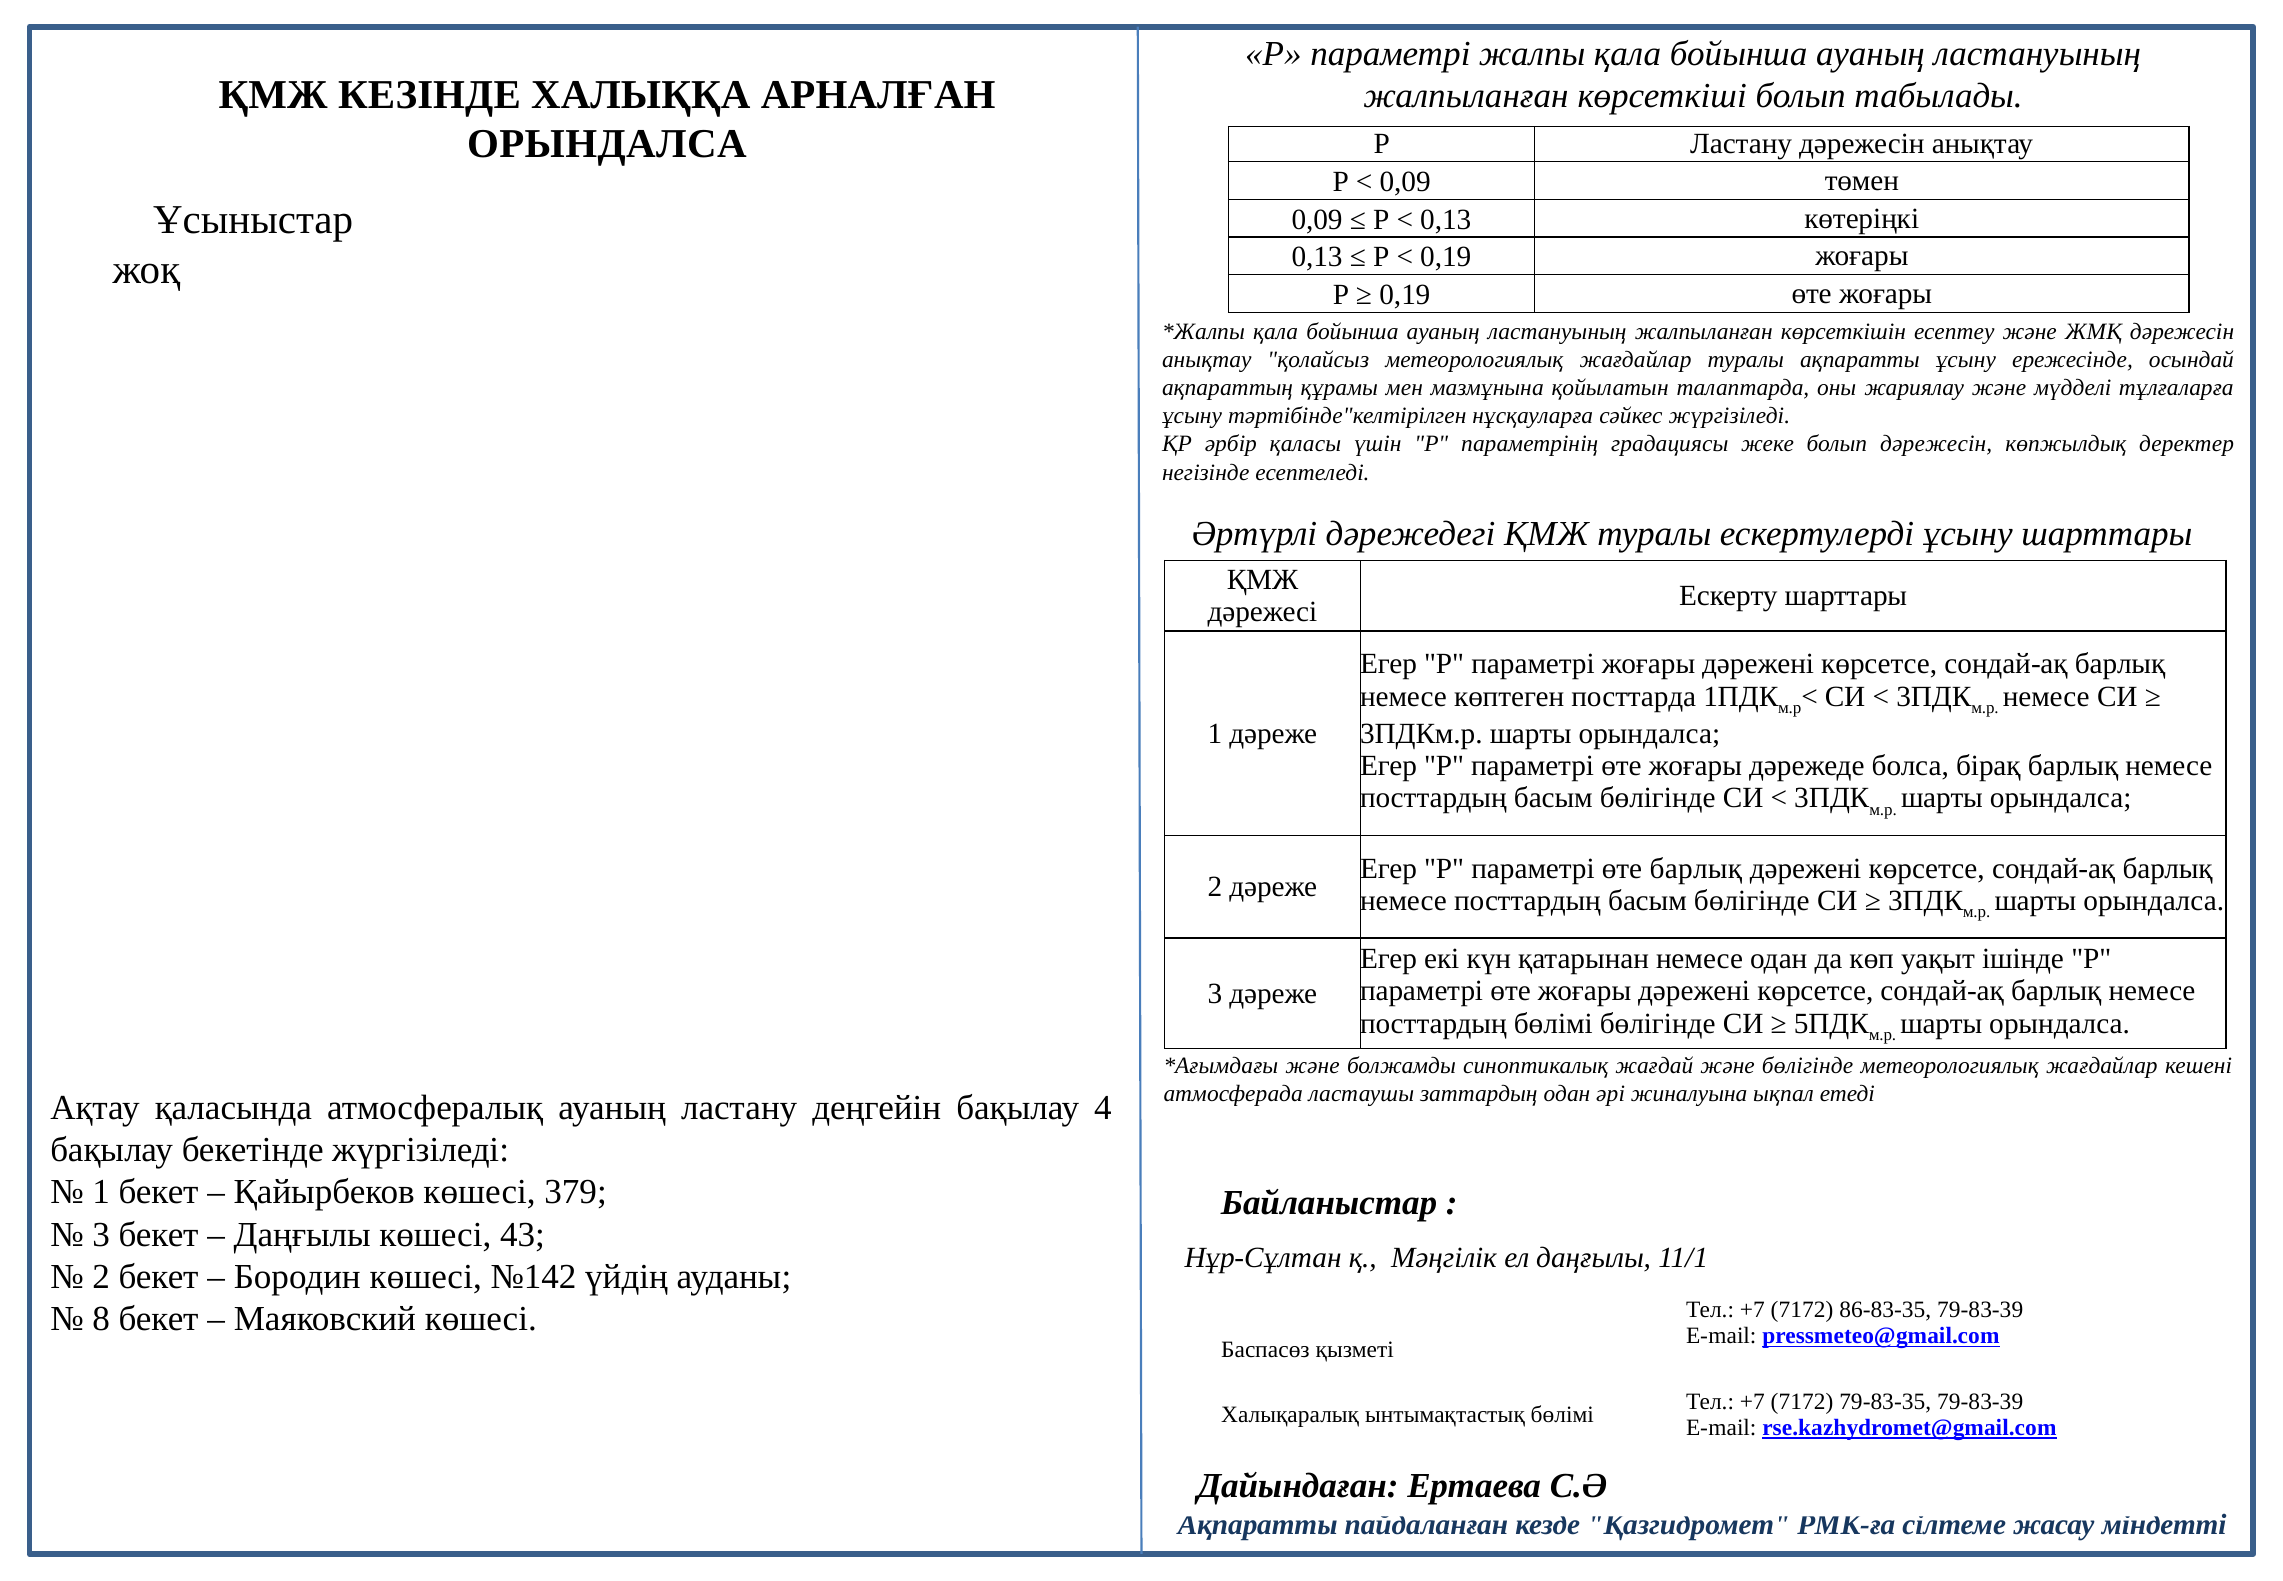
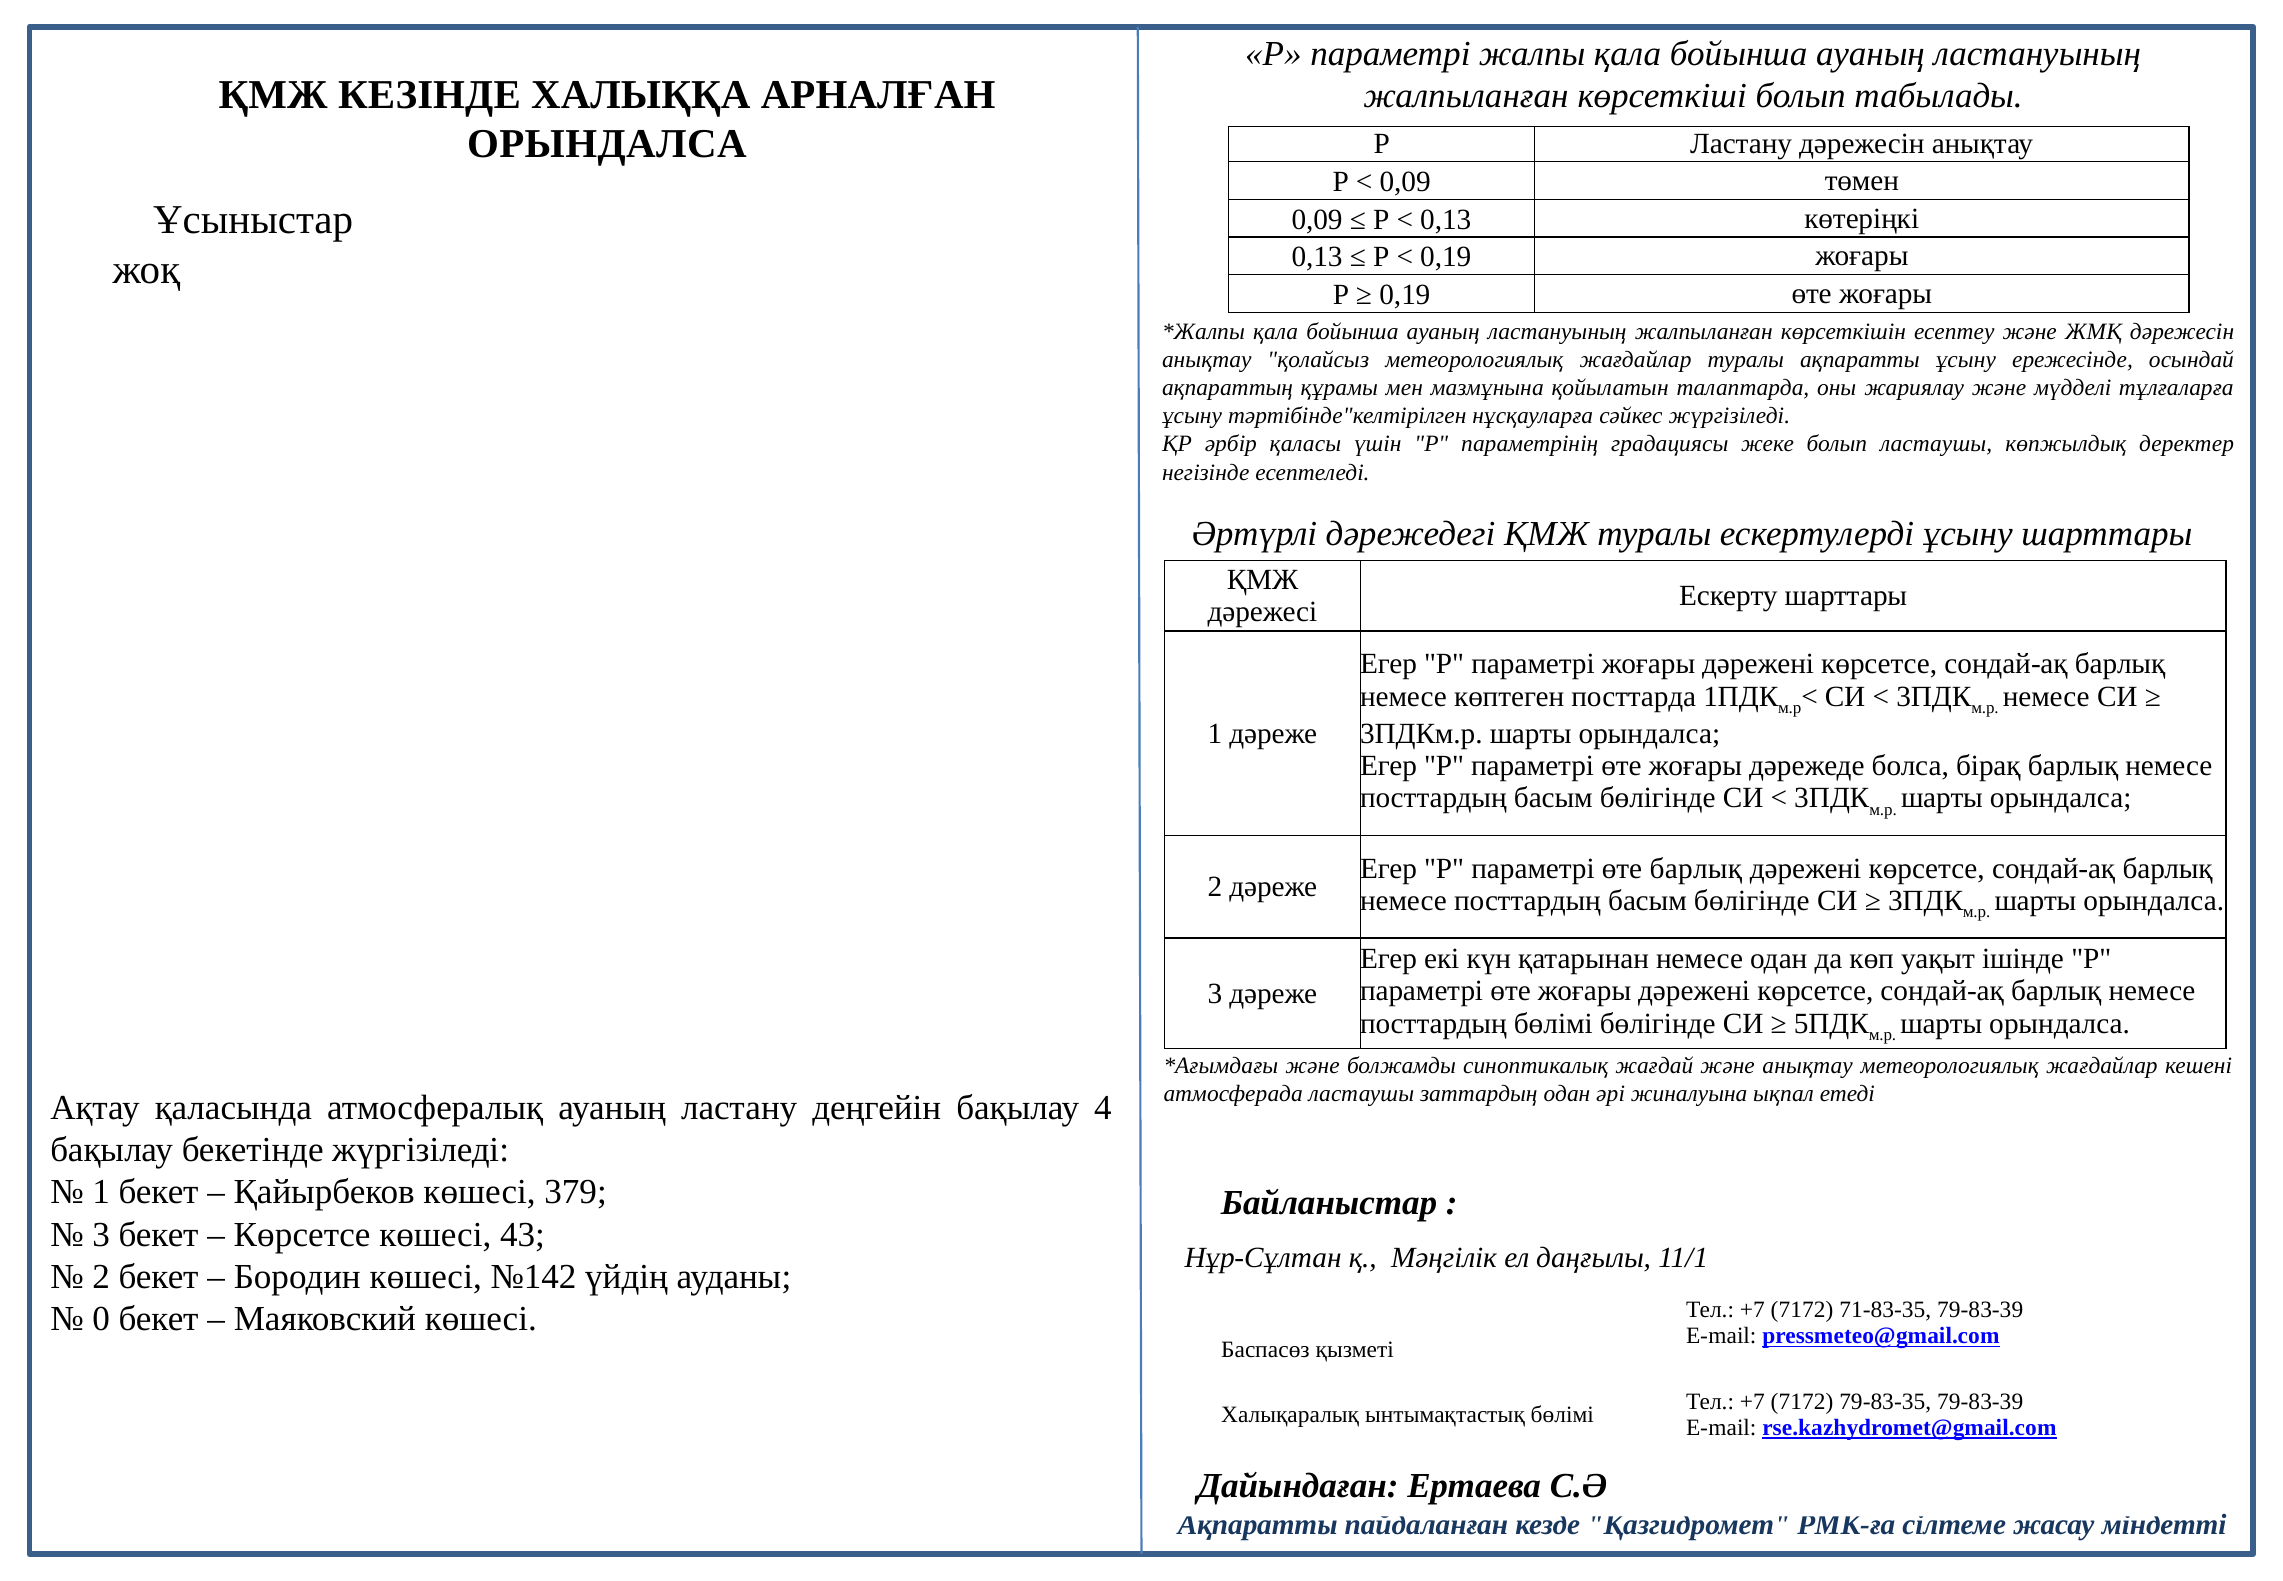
болып дәрежесін: дәрежесін -> ластаушы (1936, 444)
және бөлігінде: бөлігінде -> анықтау (1808, 1066)
Даңғылы: Даңғылы -> Көрсетсе (302, 1234)
86-83-35: 86-83-35 -> 71-83-35 (1885, 1310)
8: 8 -> 0 (101, 1318)
